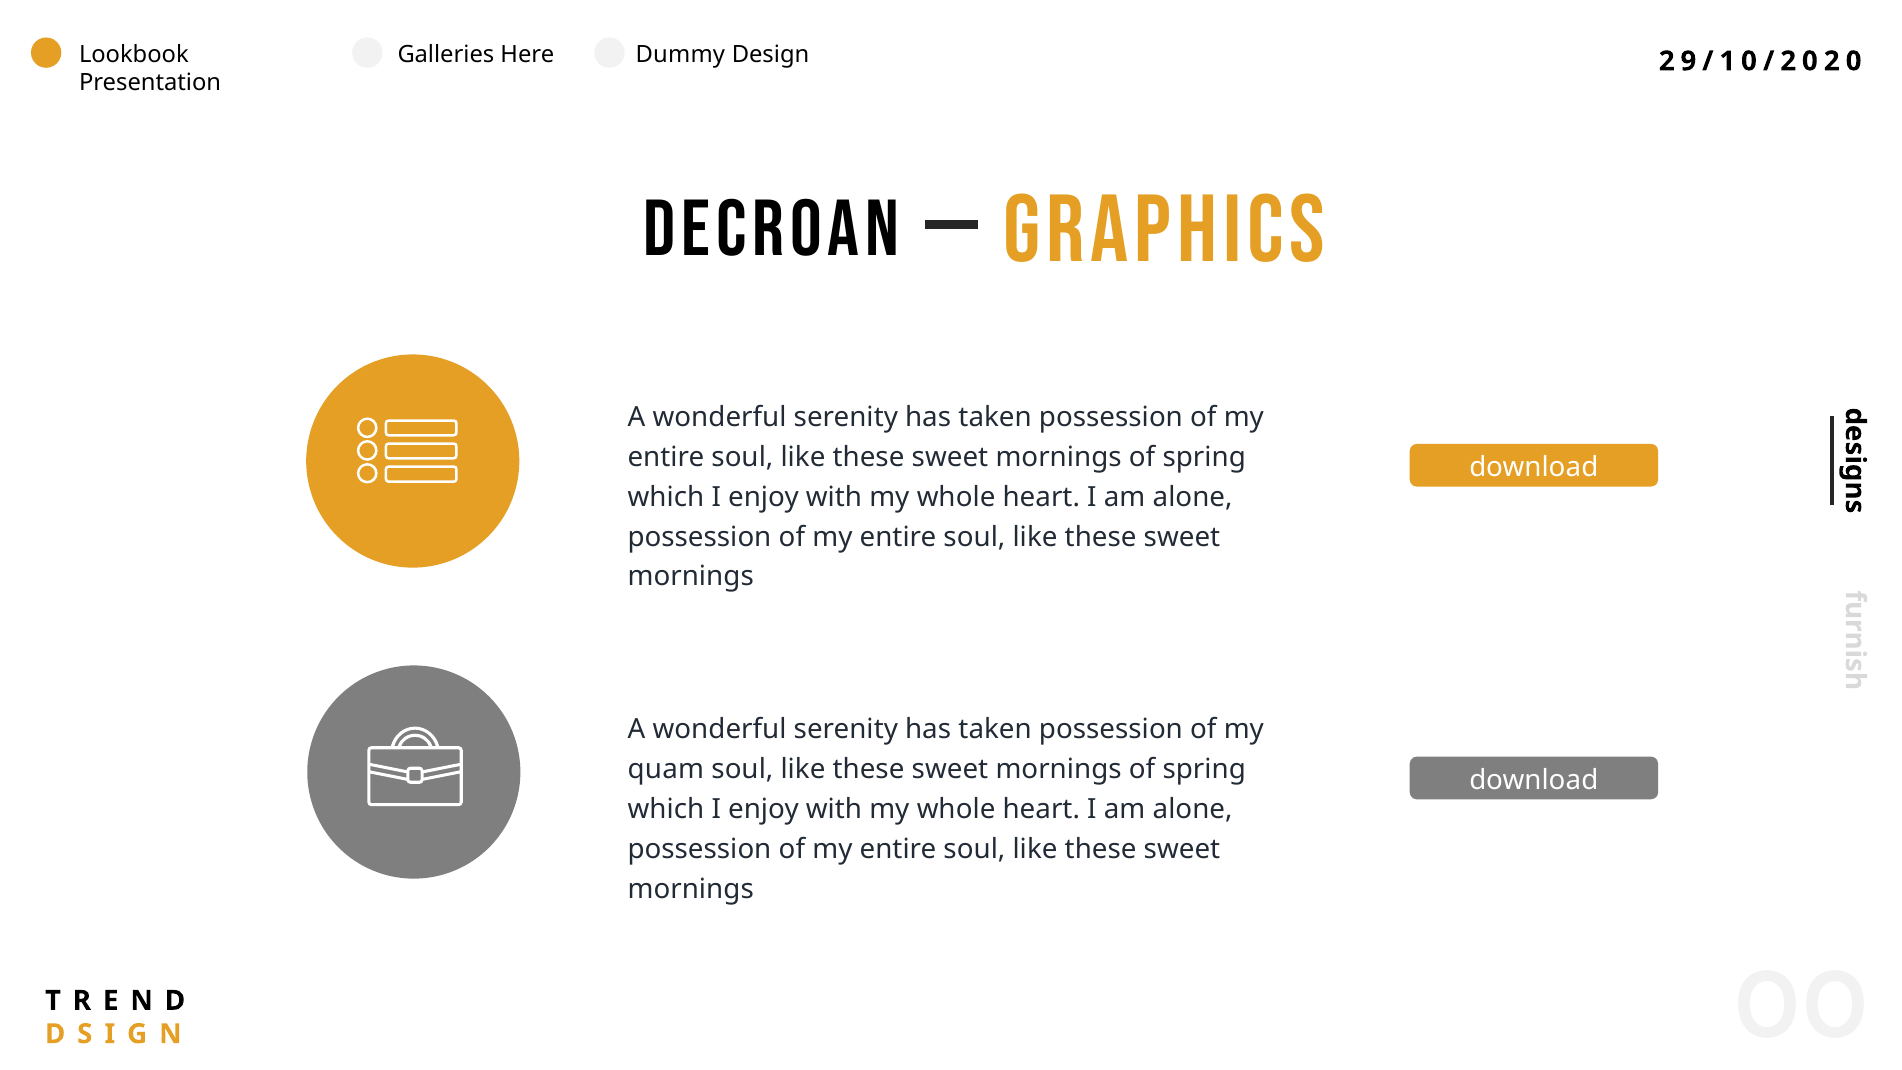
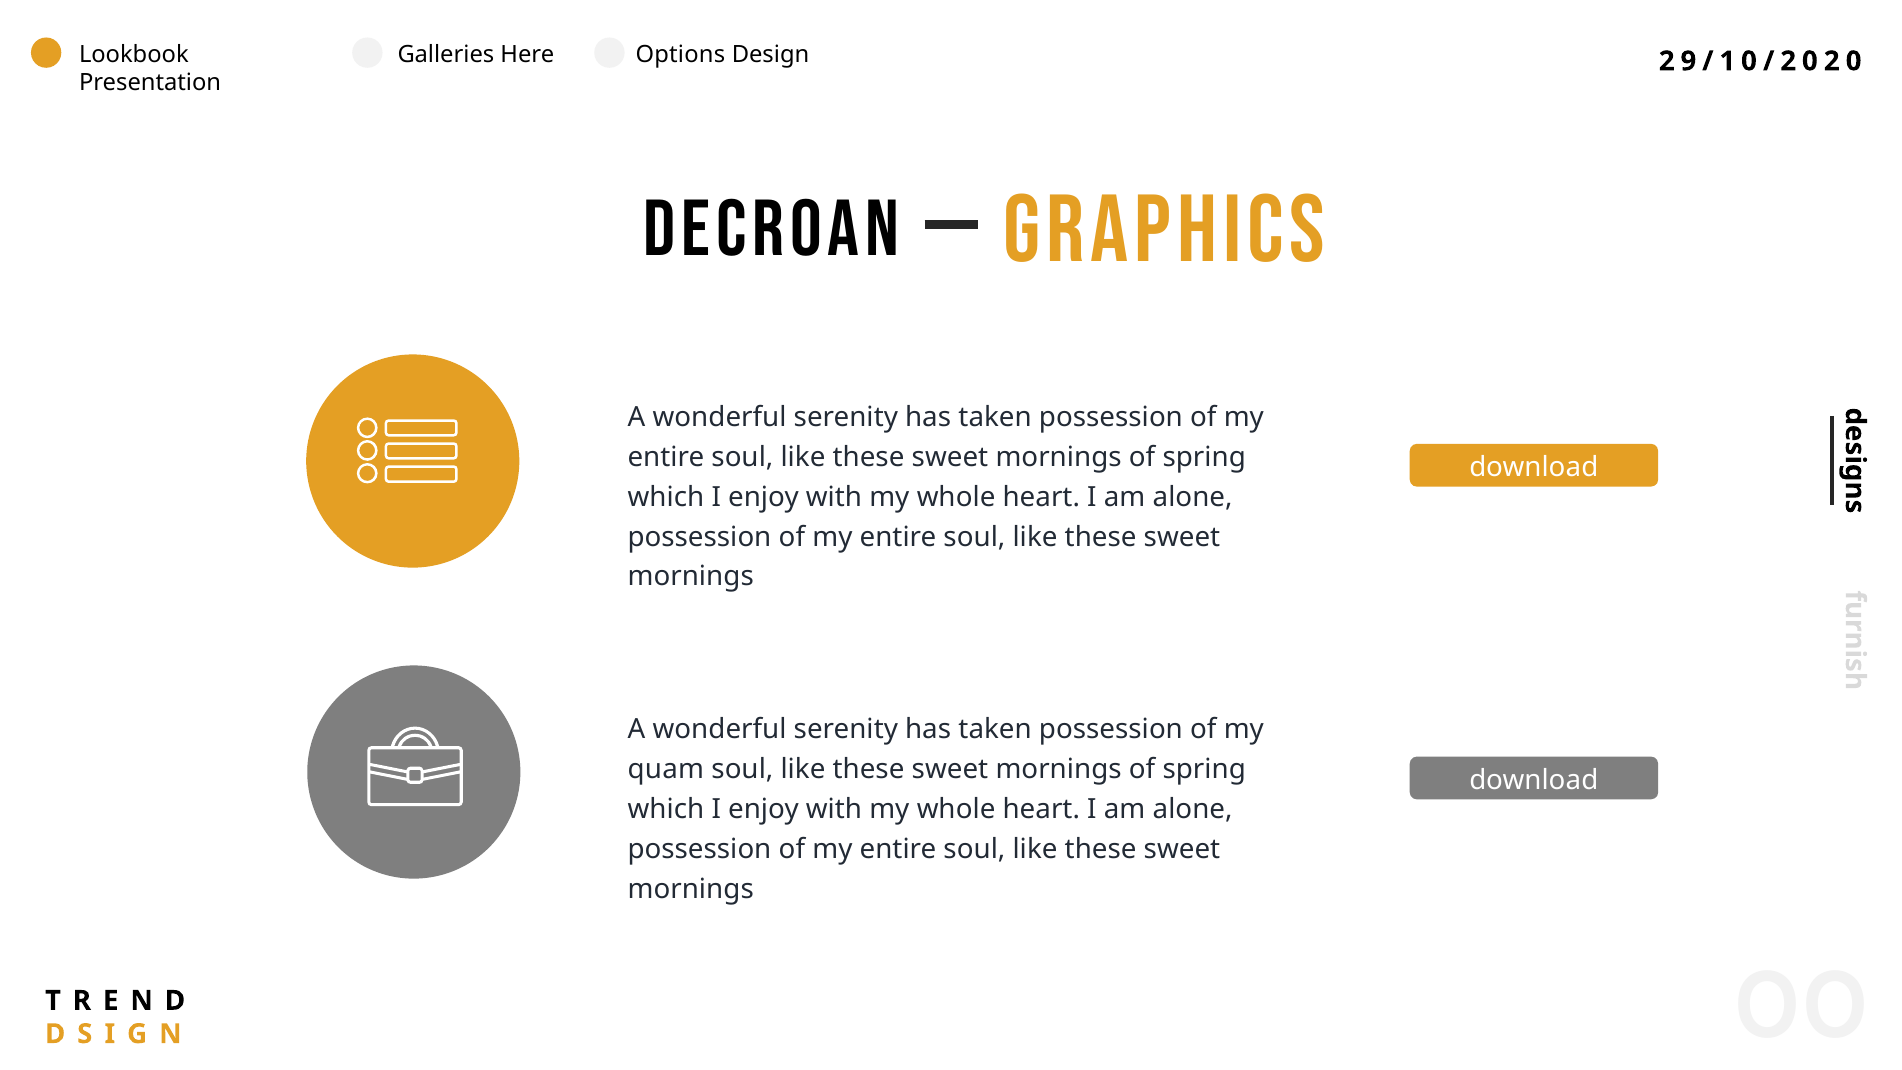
Dummy: Dummy -> Options (680, 54)
